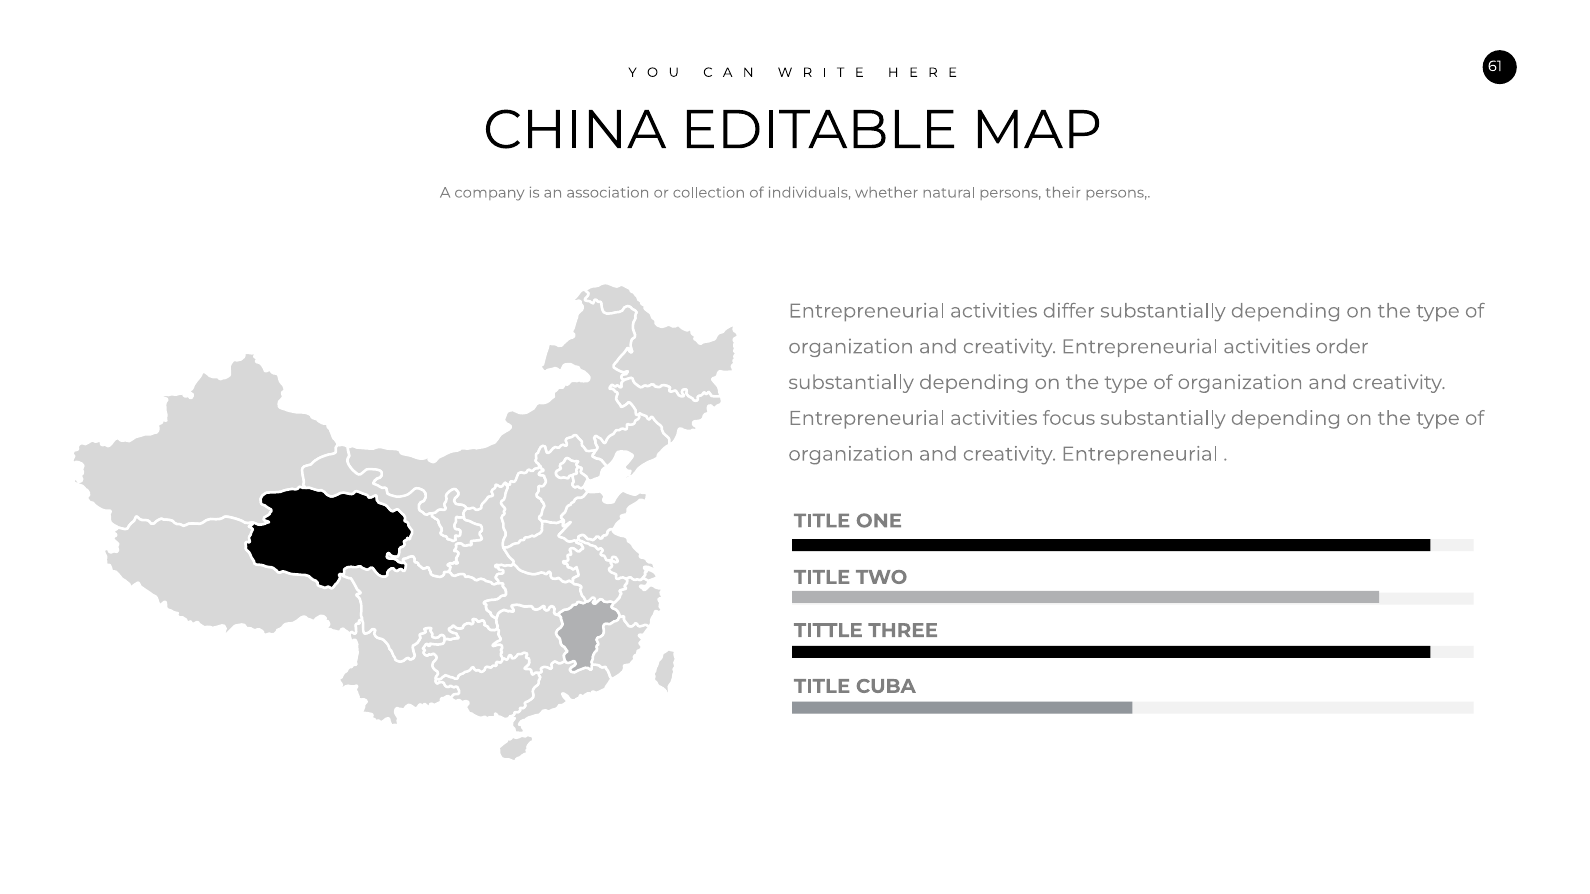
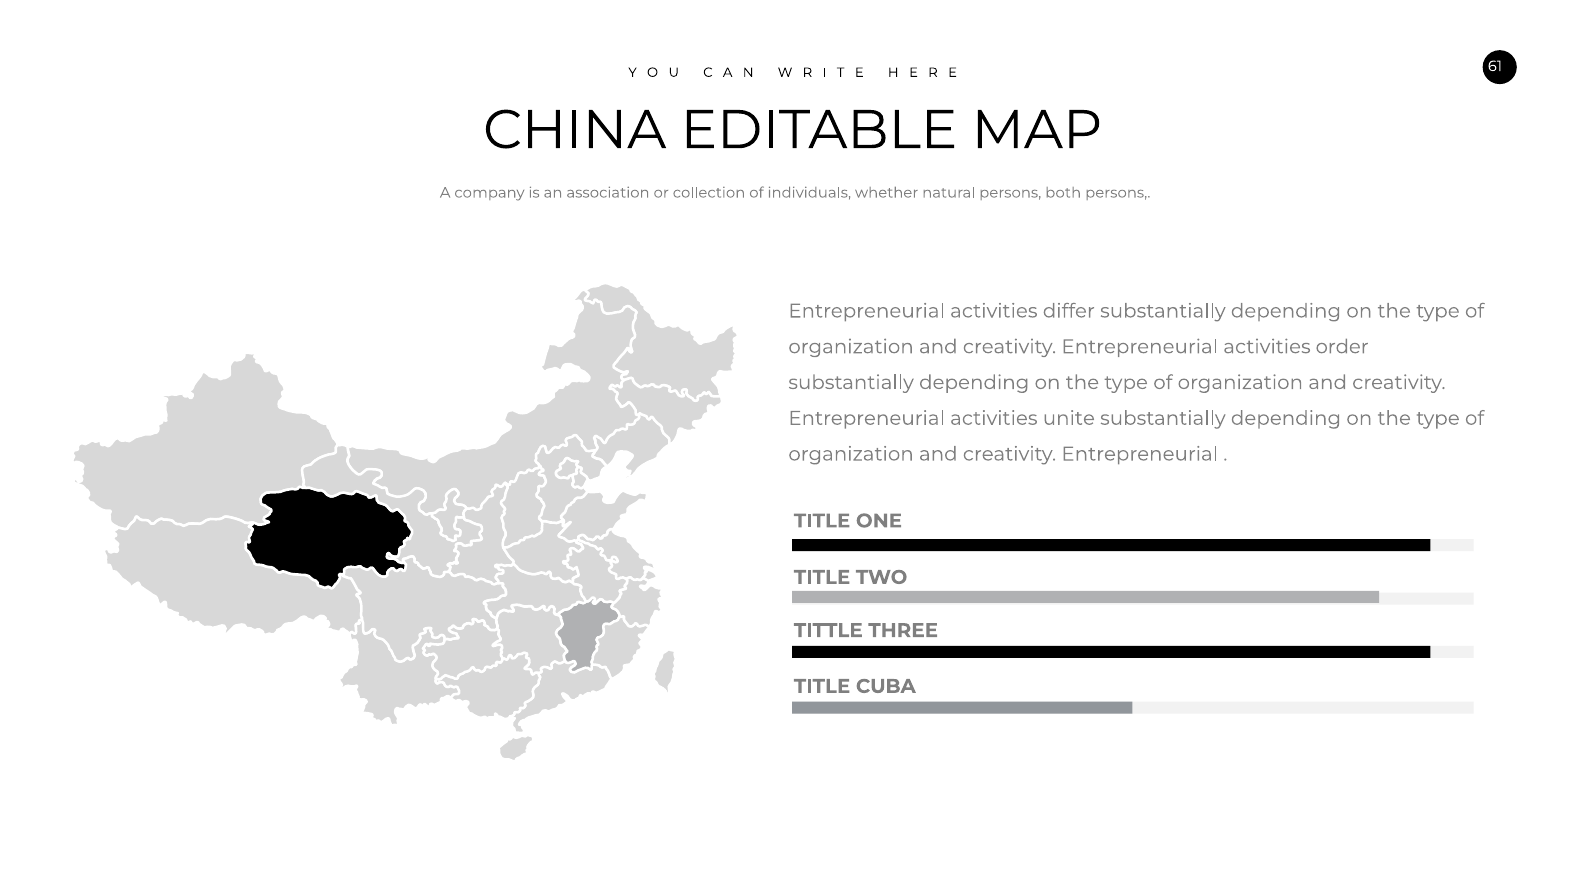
their: their -> both (1063, 193)
focus: focus -> unite (1069, 419)
